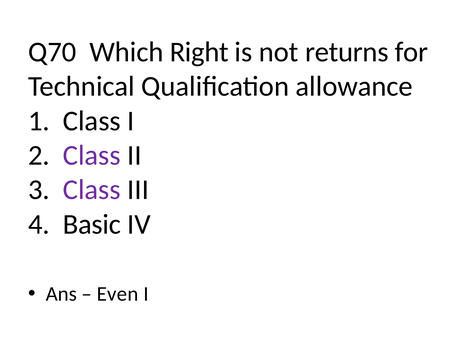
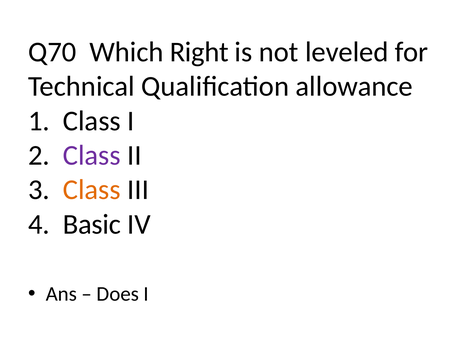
returns: returns -> leveled (347, 52)
Class colour: purple -> orange (92, 190)
Even: Even -> Does (118, 294)
